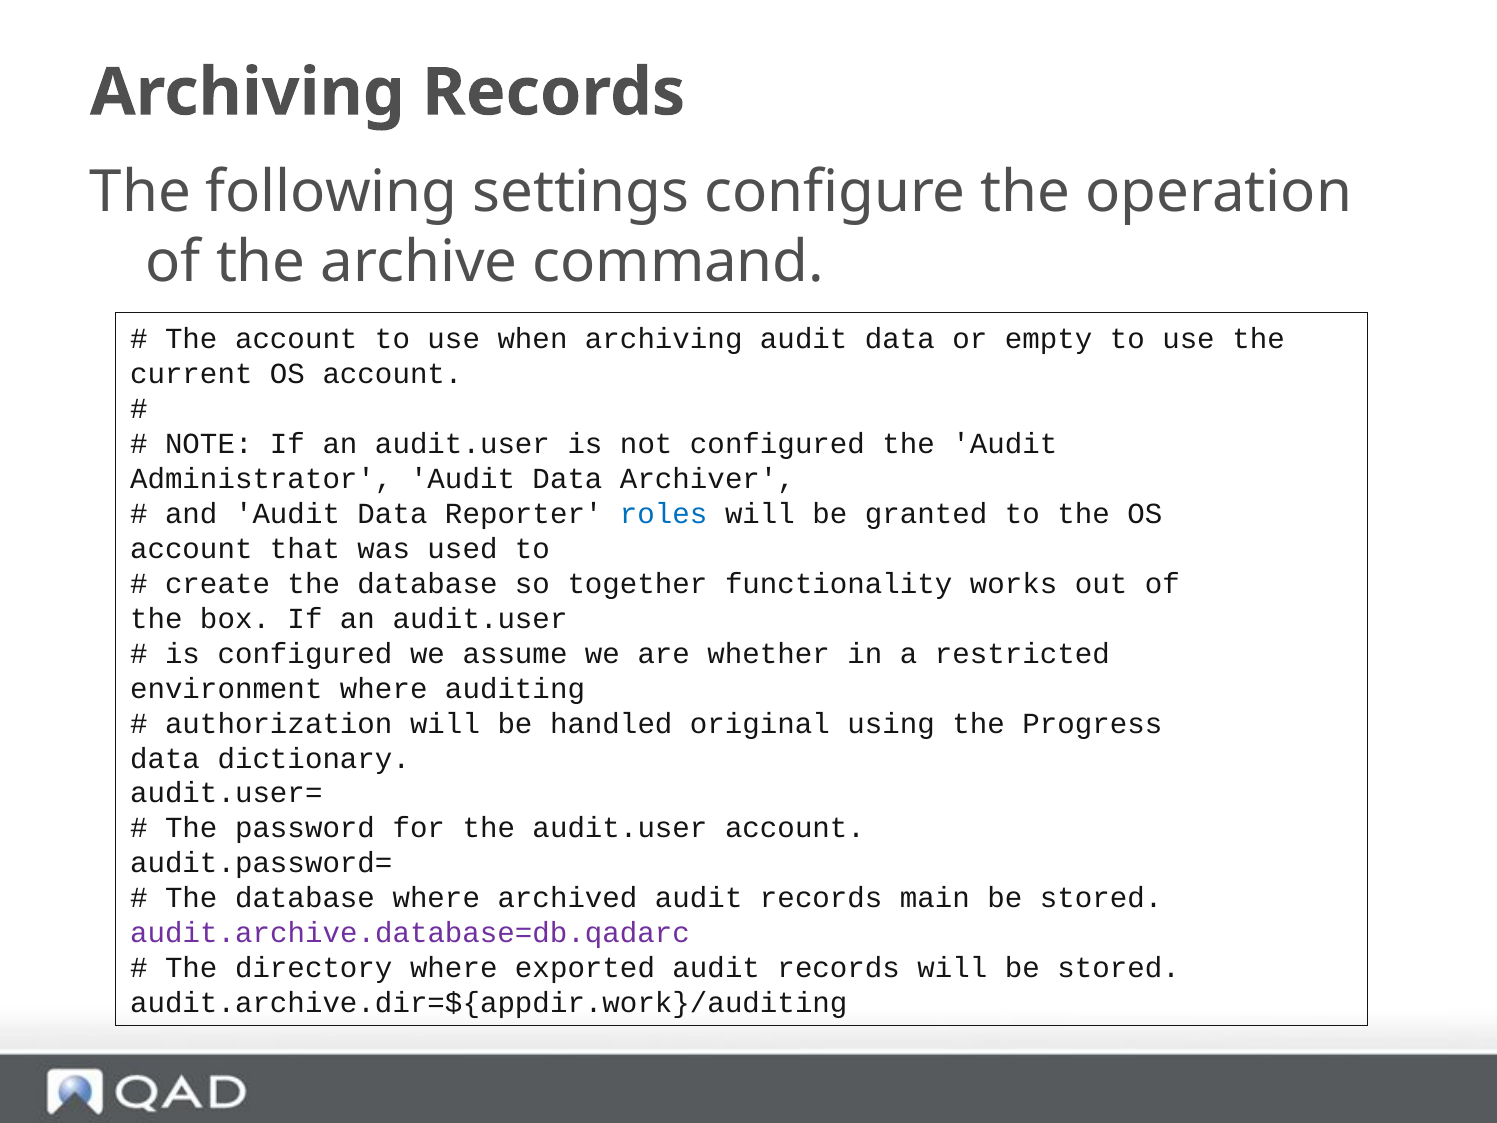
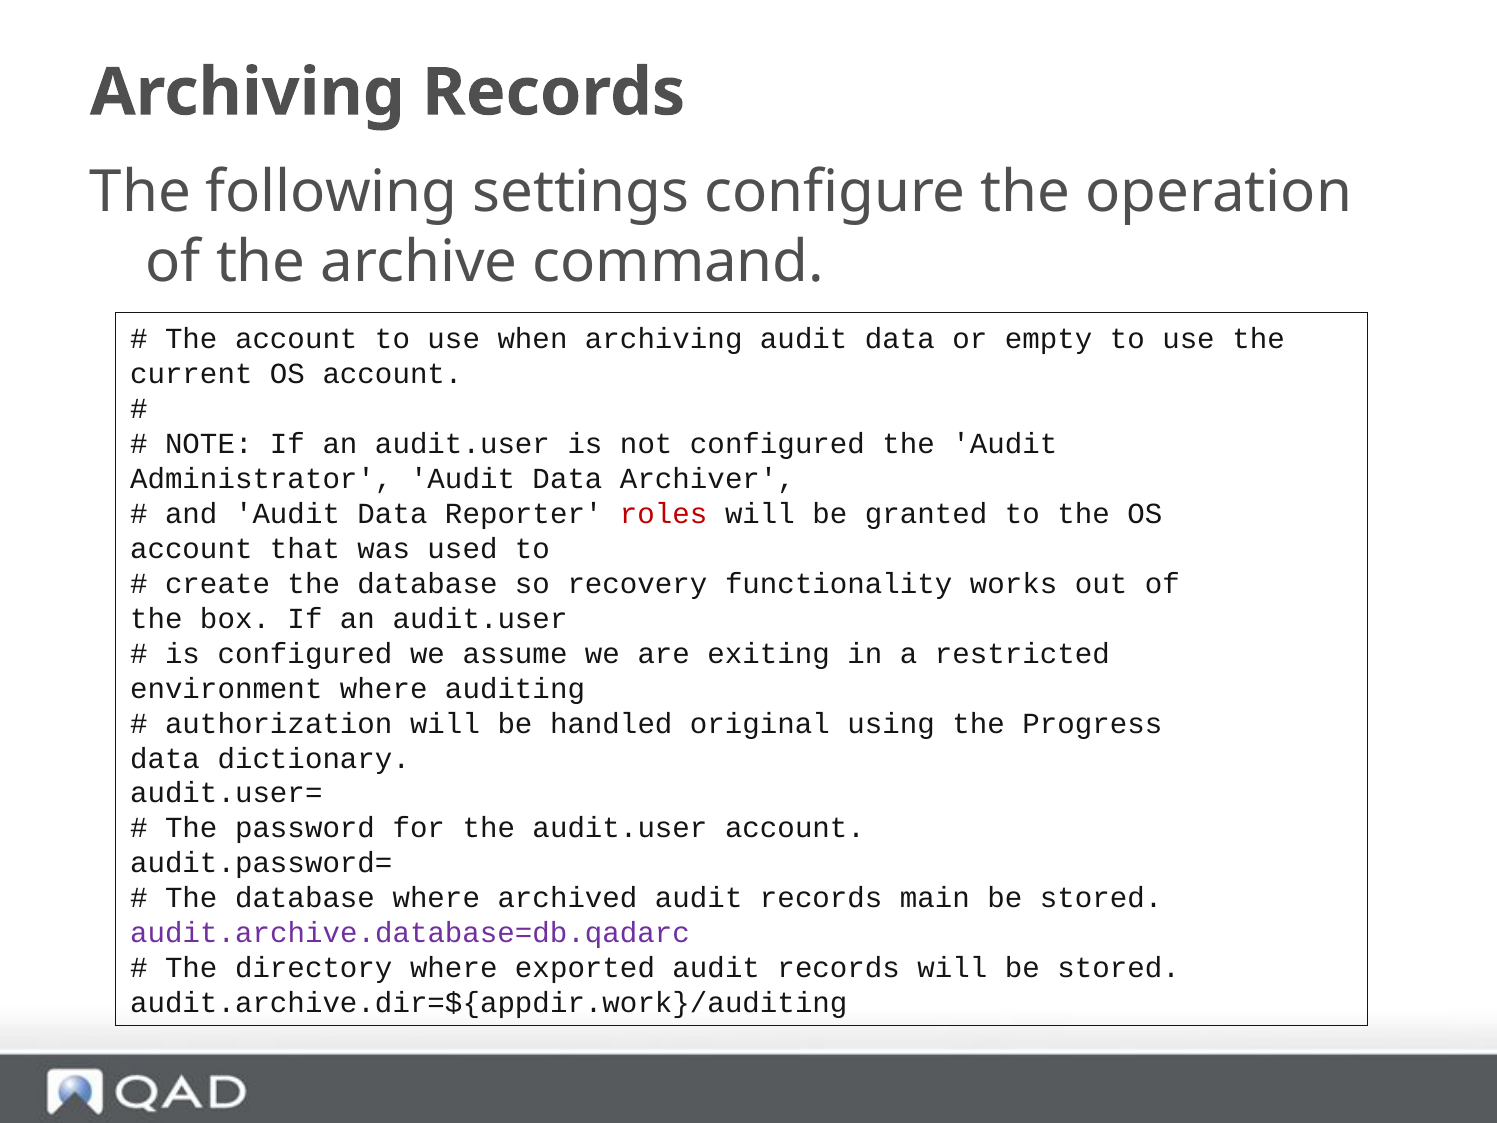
roles colour: blue -> red (664, 514)
together: together -> recovery (637, 583)
whether: whether -> exiting (769, 653)
